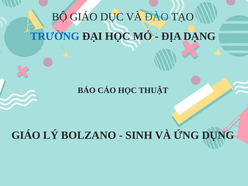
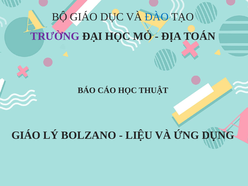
TRƯỜNG colour: blue -> purple (55, 36)
DẠNG: DẠNG -> TOÁN (200, 36)
SINH: SINH -> LIỆU (139, 135)
